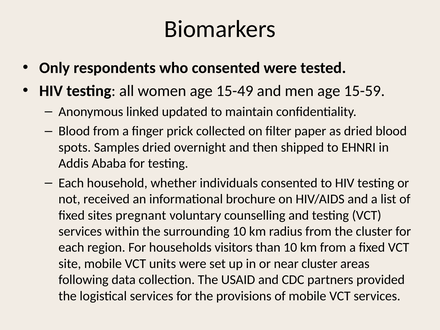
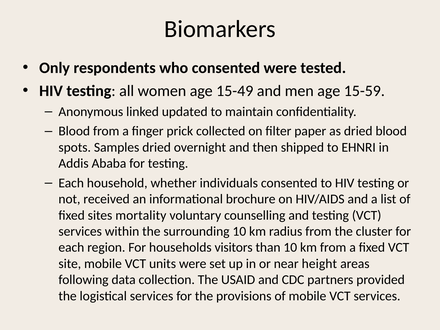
pregnant: pregnant -> mortality (141, 215)
near cluster: cluster -> height (319, 264)
